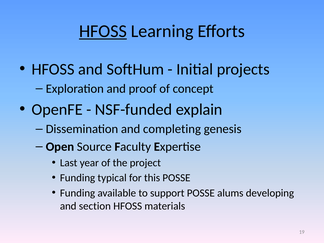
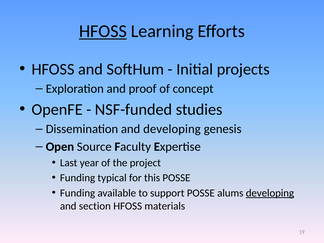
explain: explain -> studies (199, 110)
and completing: completing -> developing (172, 129)
developing underline: none -> present (270, 193)
